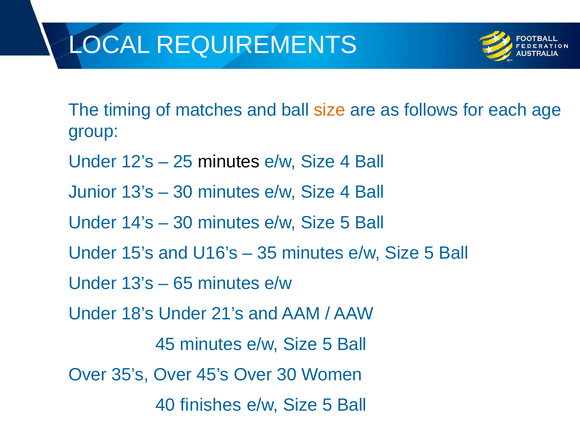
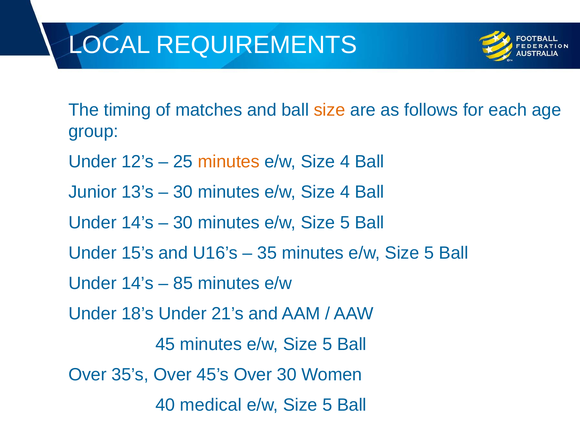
minutes colour: black -> orange (229, 162)
13’s: 13’s -> 14’s (138, 283)
65: 65 -> 85 (183, 283)
finishes: finishes -> medical (211, 405)
